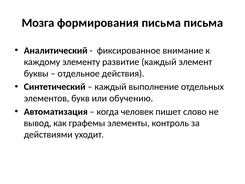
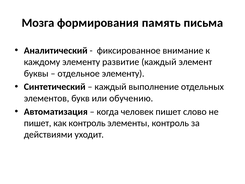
формирования письма: письма -> память (161, 23)
отдельное действия: действия -> элементу (123, 73)
вывод: вывод -> пишет (38, 123)
как графемы: графемы -> контроль (87, 123)
